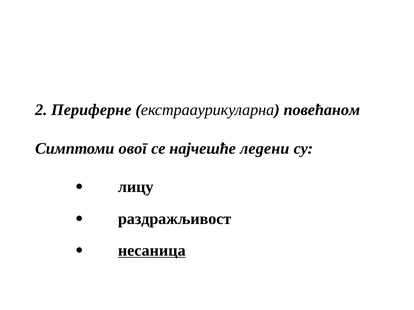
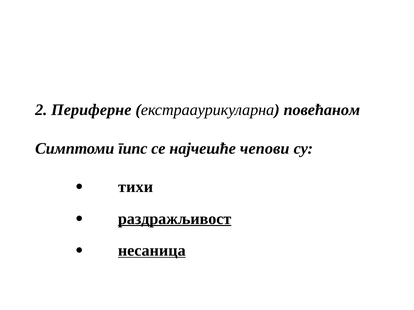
овог: овог -> гипс (133, 149)
ледени: ледени -> чепови (265, 149)
лицу: лицу -> тихи (136, 187)
раздражљивост underline: none -> present (175, 219)
